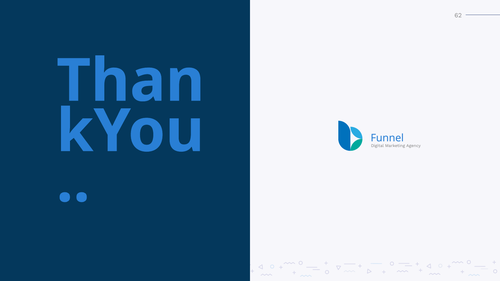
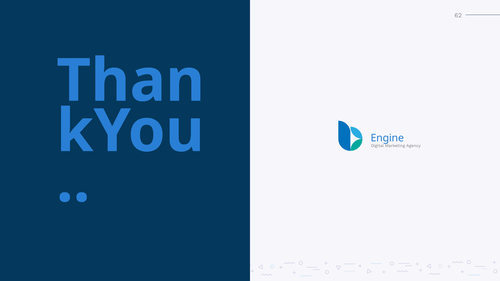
Funnel: Funnel -> Engine (387, 138)
